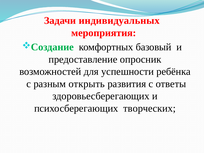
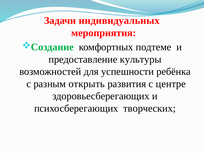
базовый: базовый -> подтеме (154, 47)
опросник: опросник -> культуры (141, 59)
ответы: ответы -> центре (171, 84)
